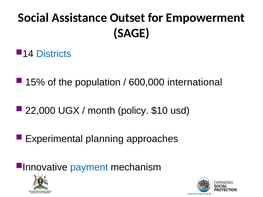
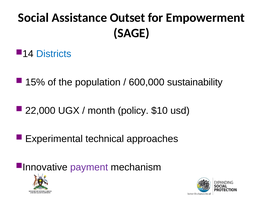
international: international -> sustainability (195, 82)
planning: planning -> technical (105, 139)
payment colour: blue -> purple (89, 167)
